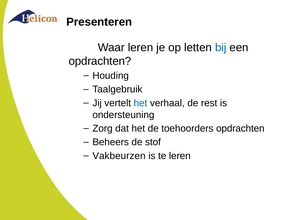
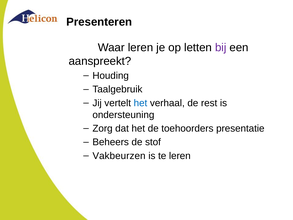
bij colour: blue -> purple (221, 47)
opdrachten: opdrachten -> aanspreekt (100, 61)
toehoorders opdrachten: opdrachten -> presentatie (240, 128)
